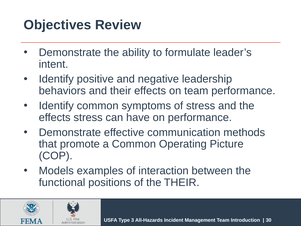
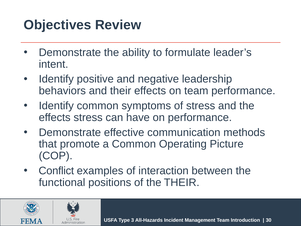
Models: Models -> Conflict (56, 171)
